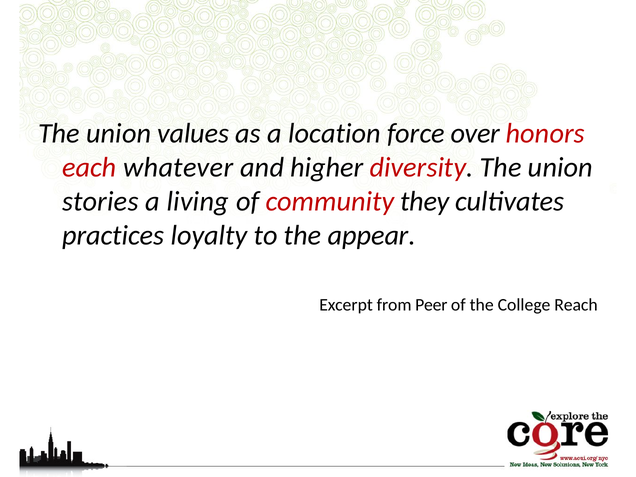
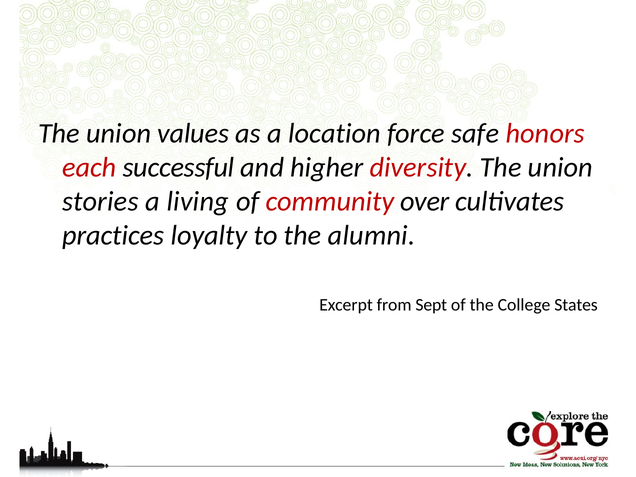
over: over -> safe (475, 133)
whatever: whatever -> successful (179, 167)
they: they -> over (425, 201)
appear: appear -> alumni (372, 235)
Peer: Peer -> Sept (431, 305)
Reach: Reach -> States (576, 305)
